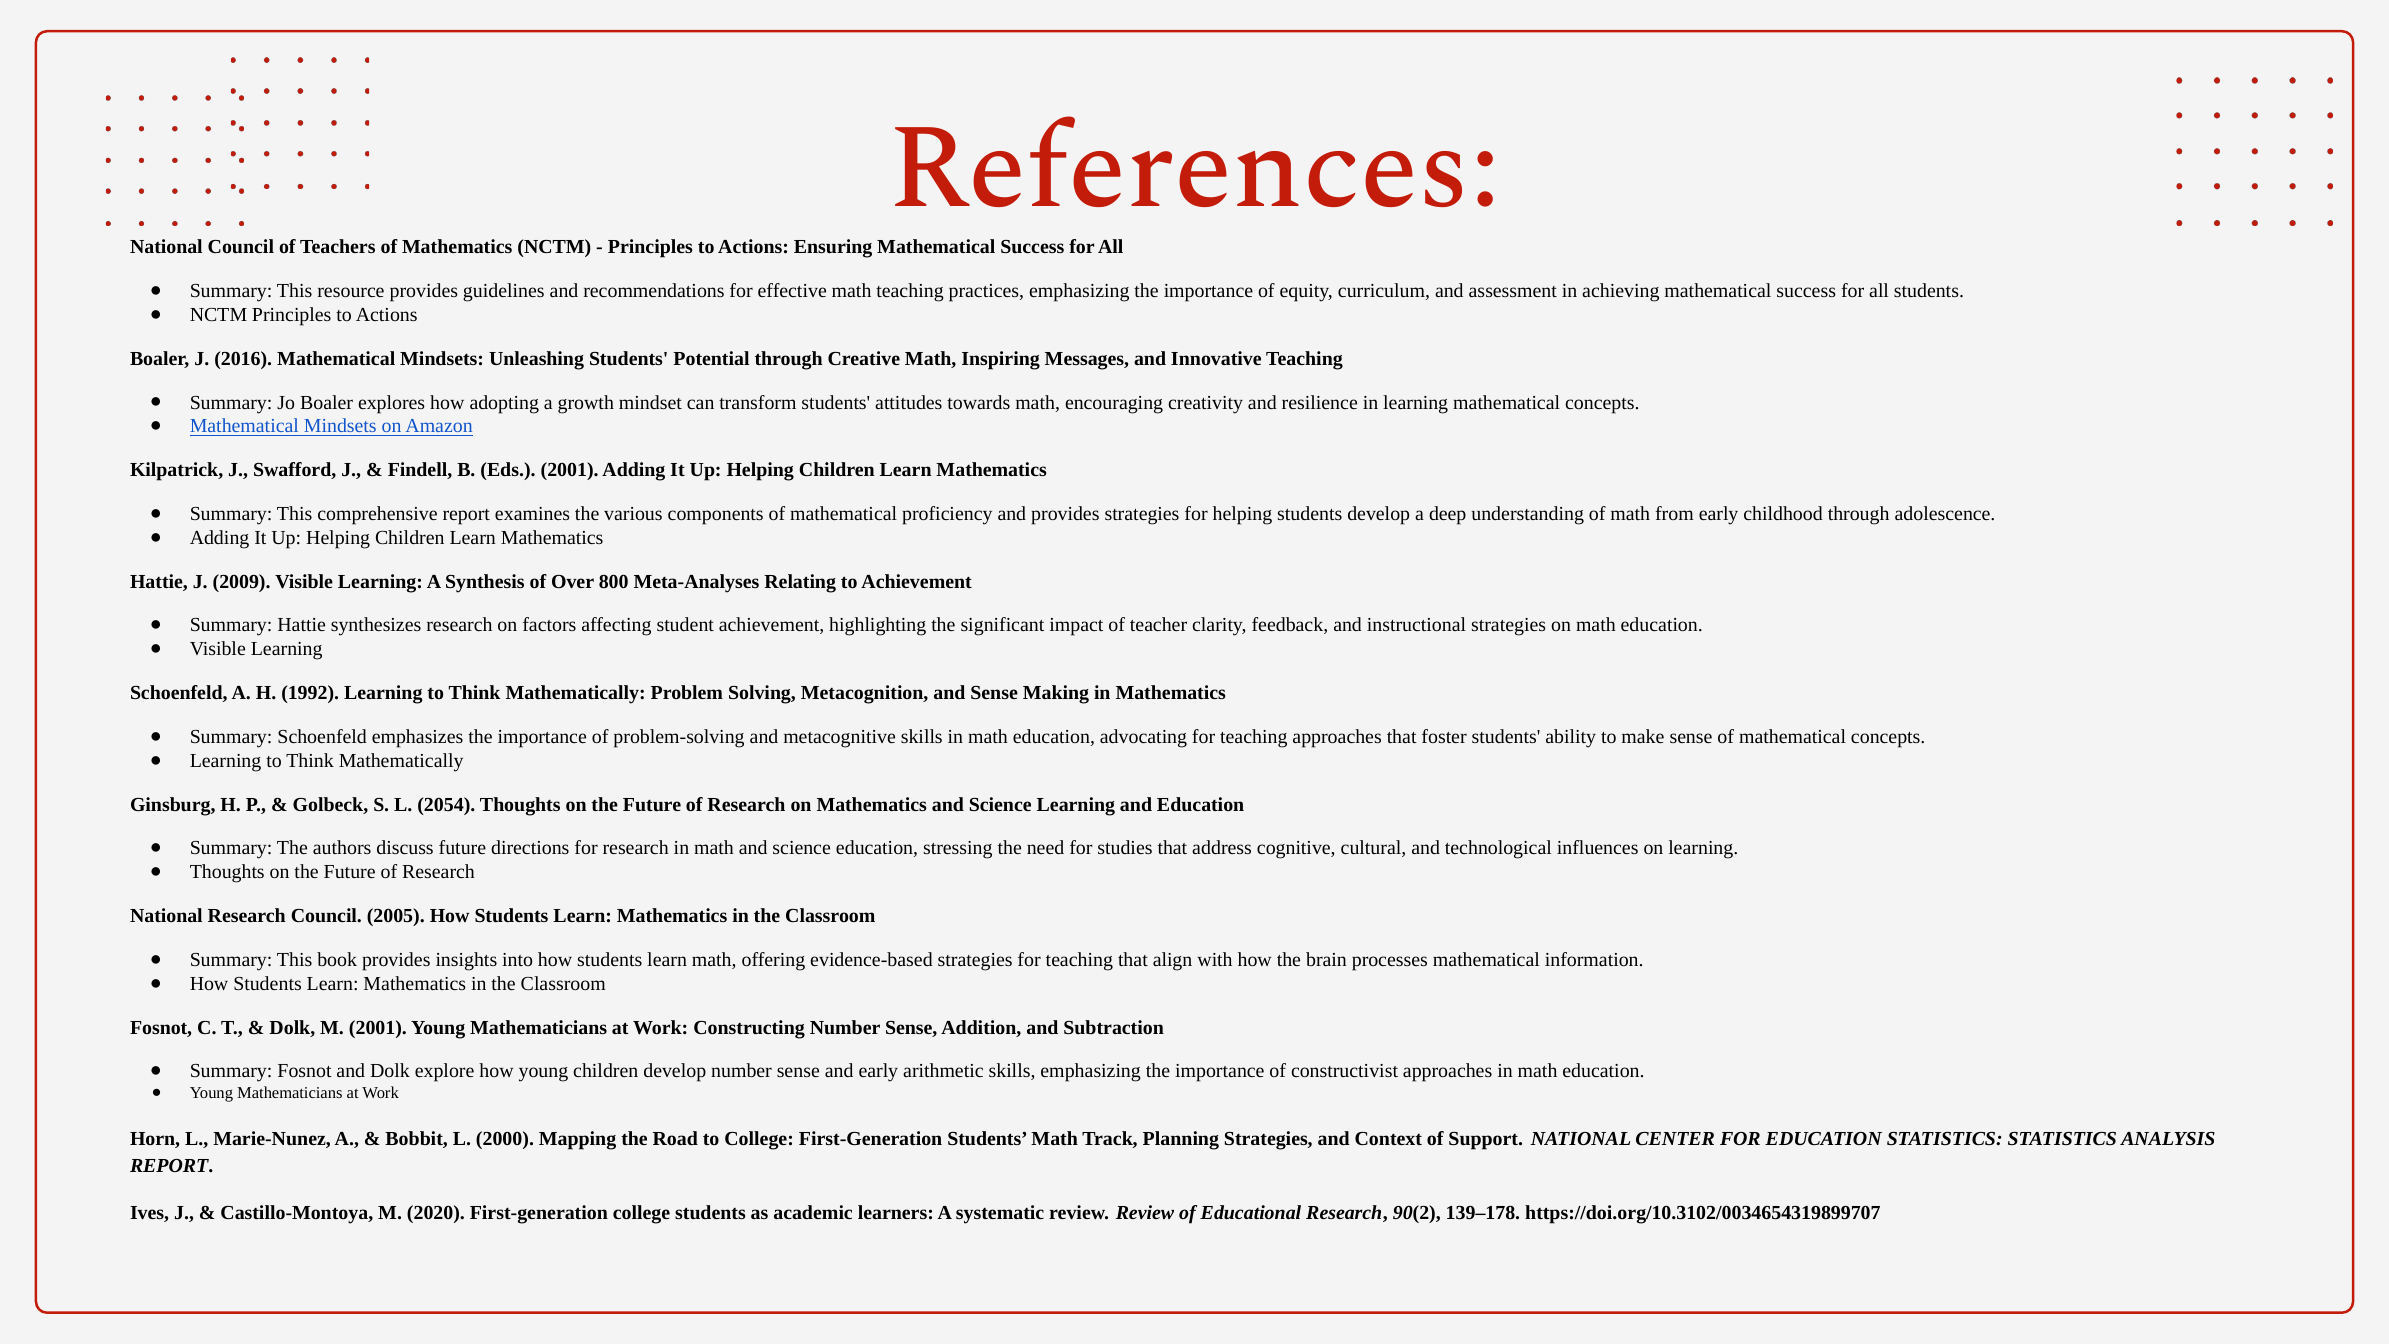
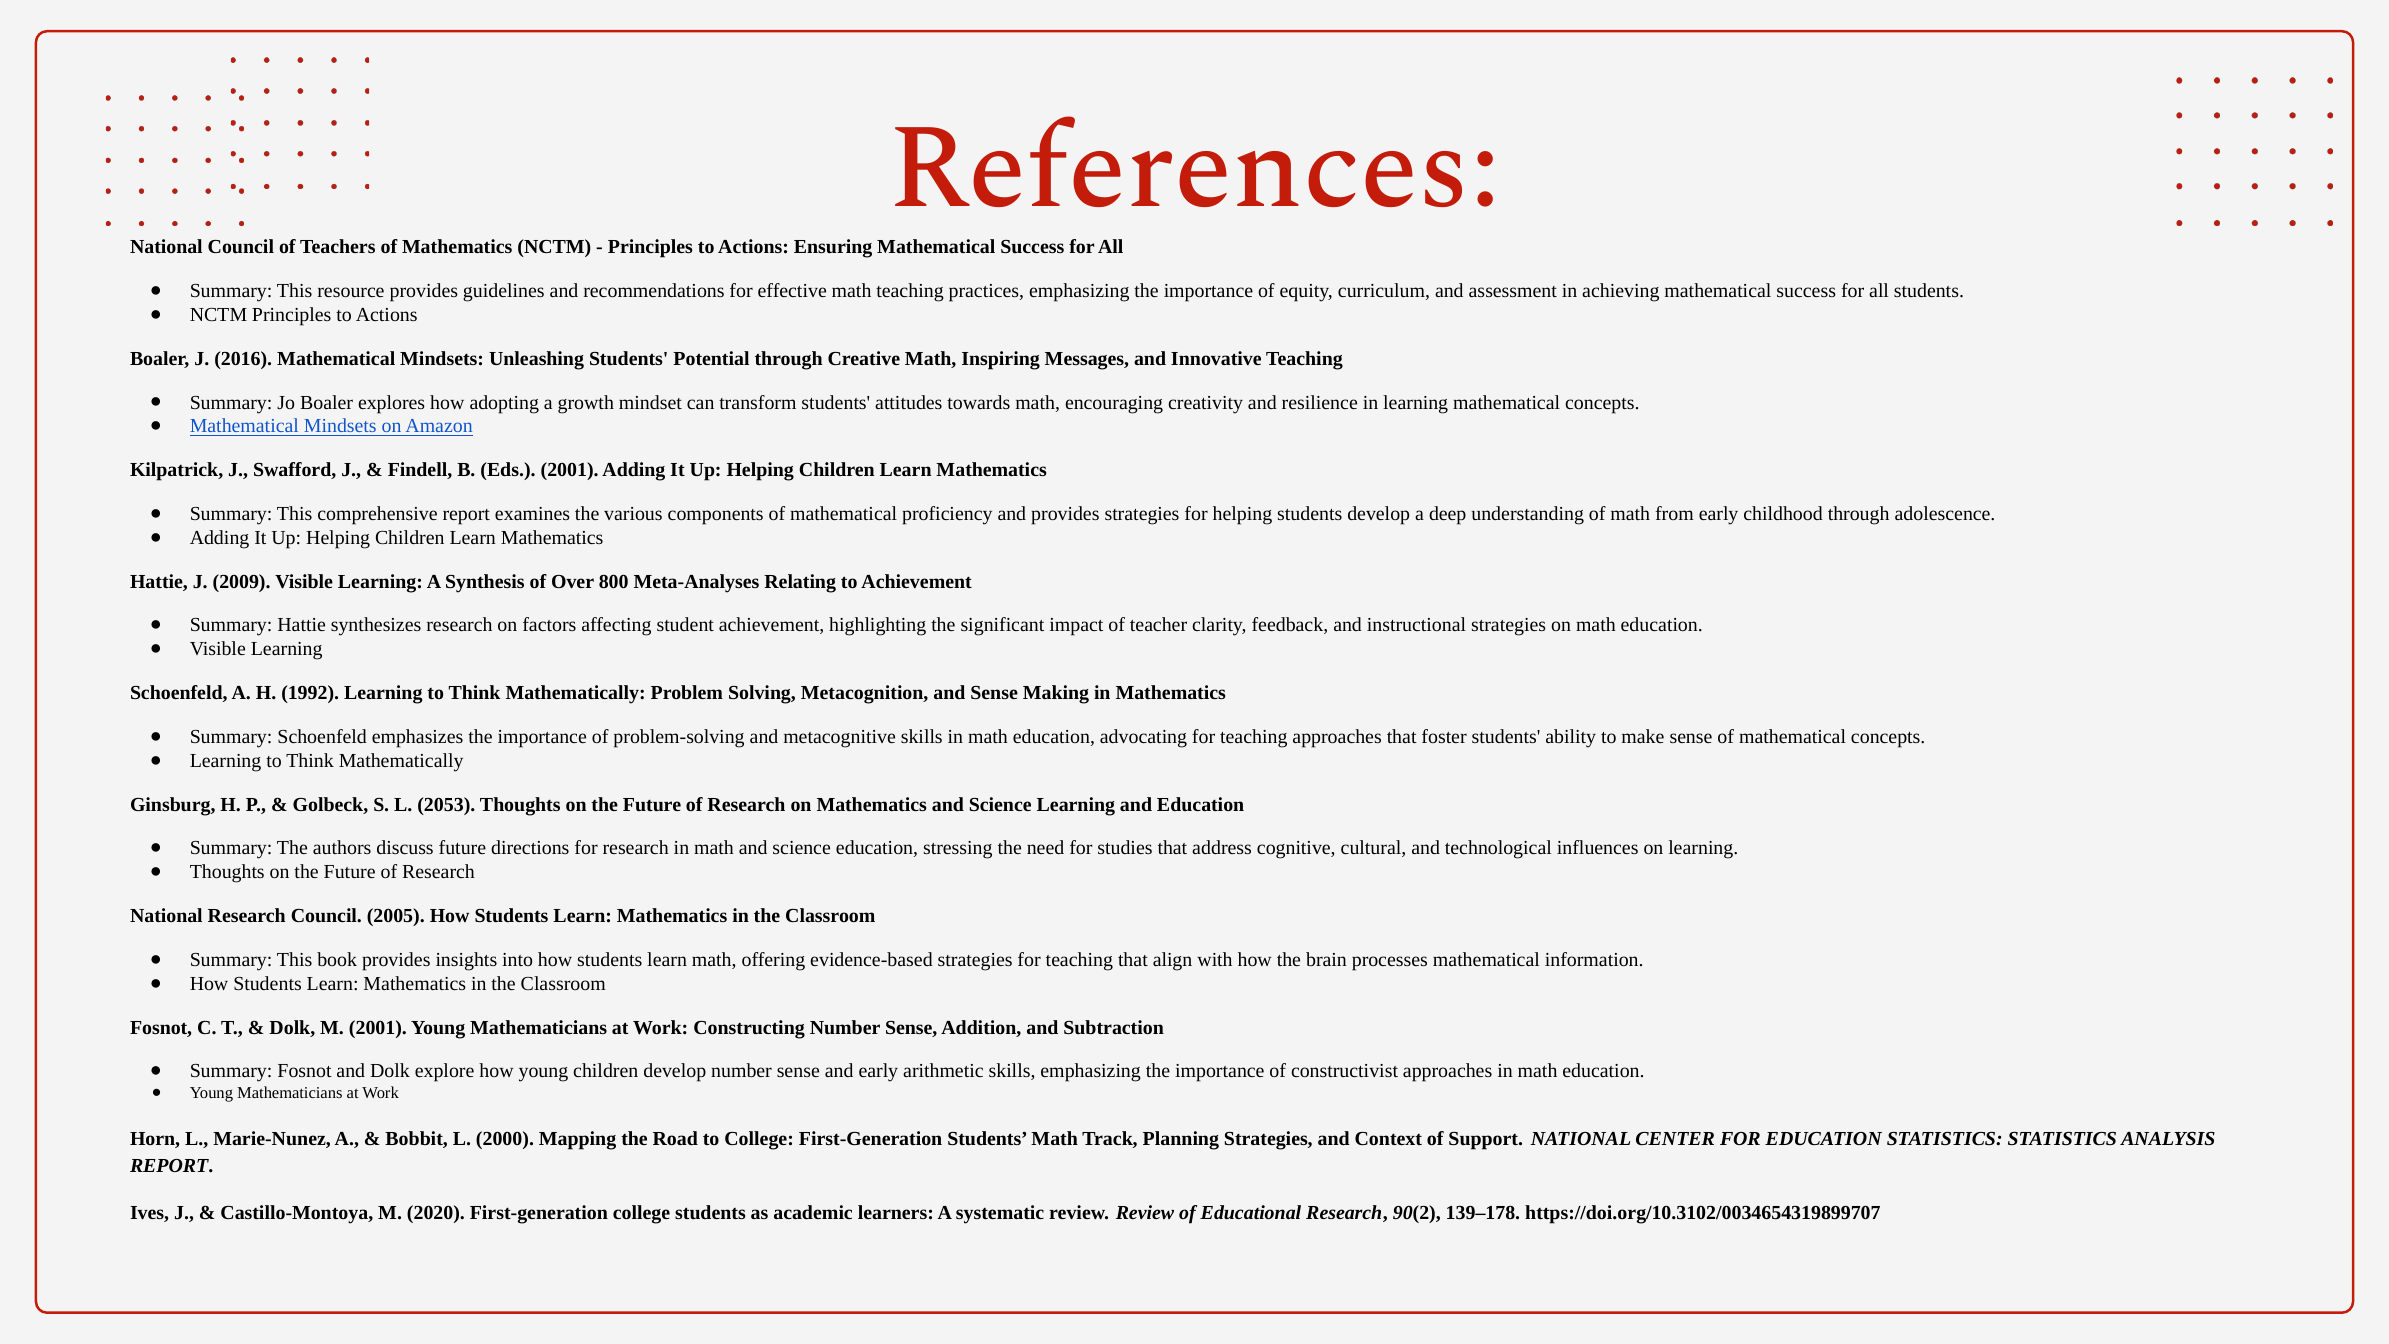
2054: 2054 -> 2053 (446, 804)
